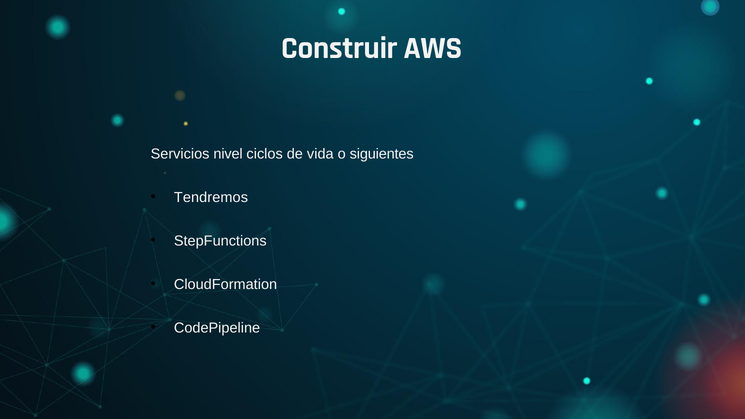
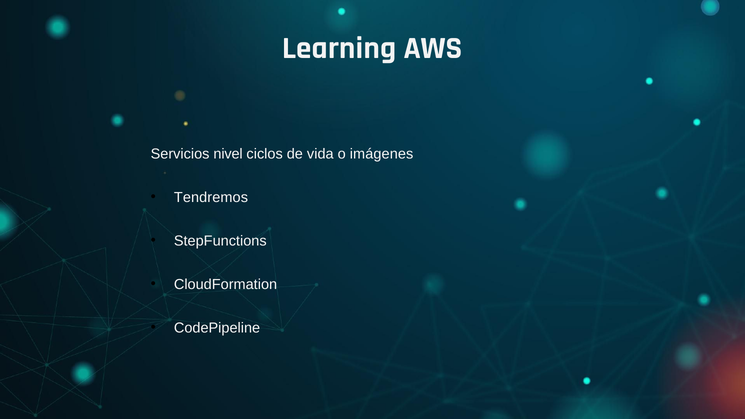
Construir: Construir -> Learning (339, 48)
siguientes: siguientes -> imágenes (382, 154)
